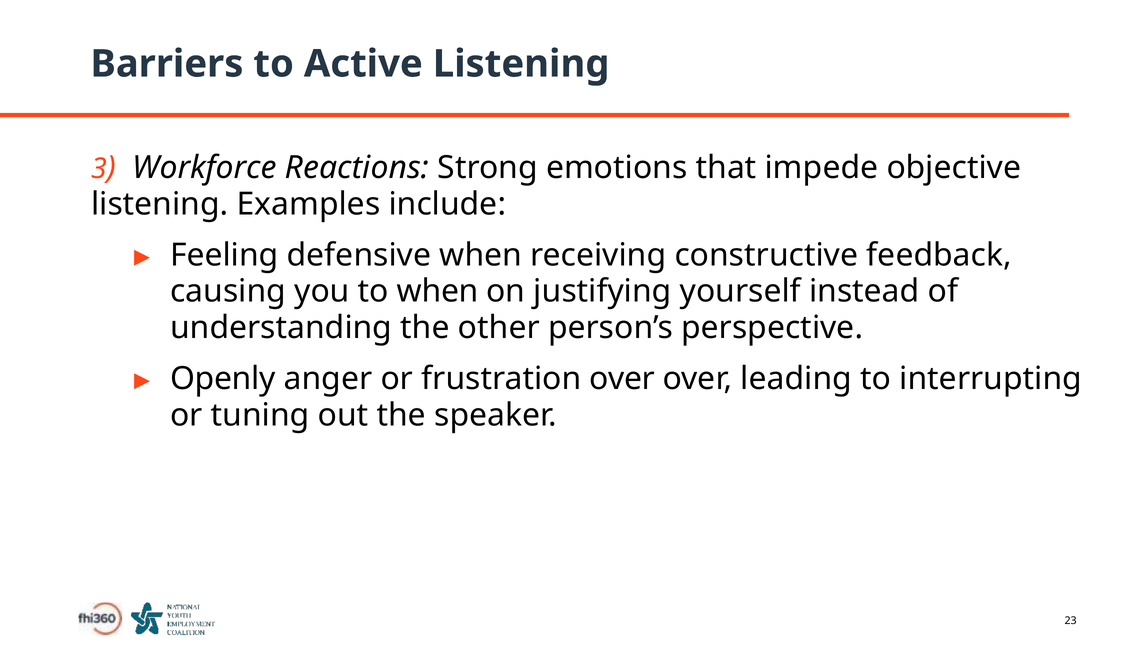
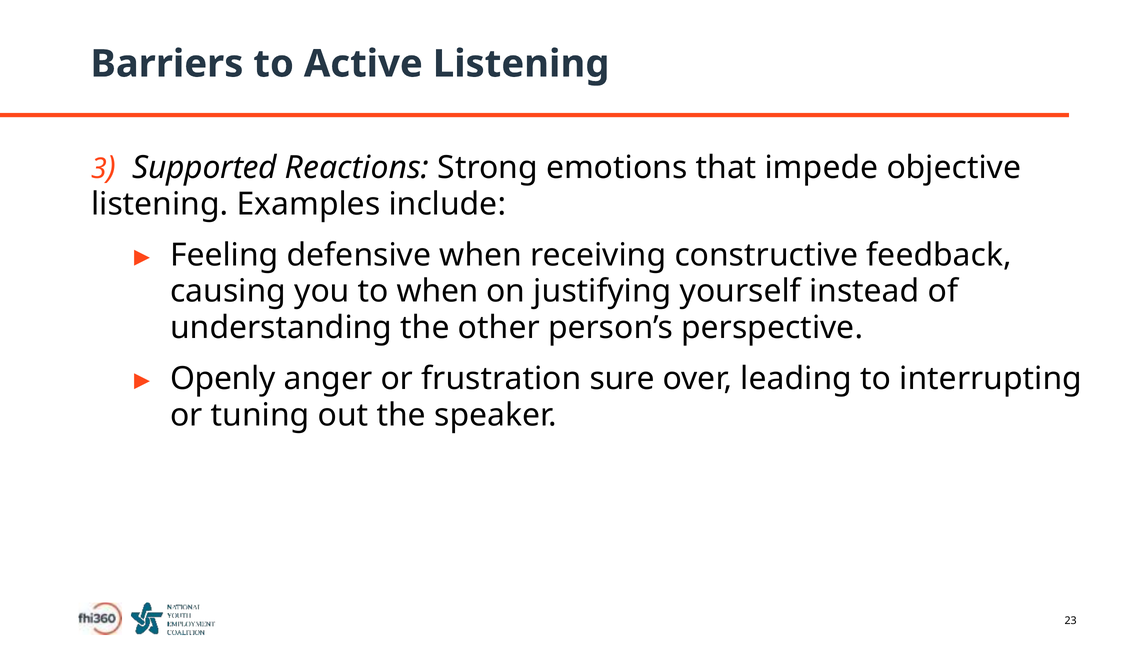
Workforce: Workforce -> Supported (205, 168)
frustration over: over -> sure (622, 378)
